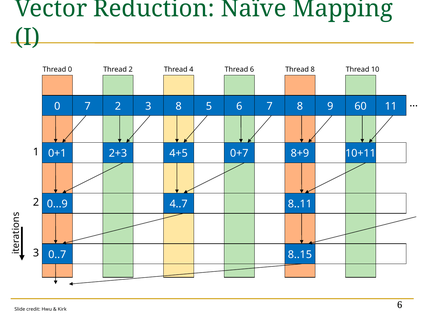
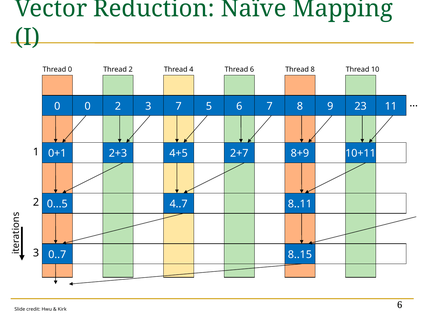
0 7: 7 -> 0 (88, 106)
3 8: 8 -> 7 (179, 106)
60: 60 -> 23 (361, 106)
0+7: 0+7 -> 2+7 (239, 153)
0...9: 0...9 -> 0...5 (57, 204)
